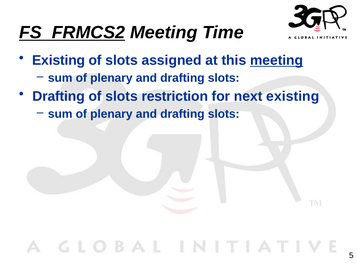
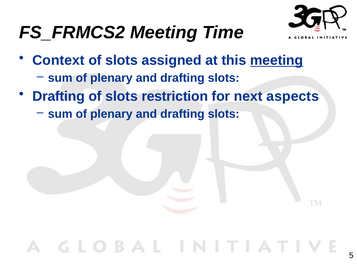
FS_FRMCS2 underline: present -> none (72, 33)
Existing: Existing -> Context (58, 61)
next existing: existing -> aspects (293, 97)
